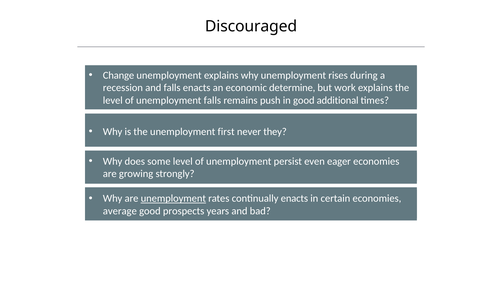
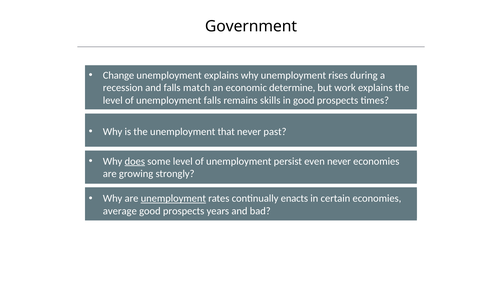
Discouraged: Discouraged -> Government (251, 26)
falls enacts: enacts -> match (197, 88)
push: push -> skills (270, 100)
in good additional: additional -> prospects (338, 100)
first: first -> that (226, 132)
they: they -> past (275, 132)
does underline: none -> present (135, 162)
even eager: eager -> never (339, 162)
